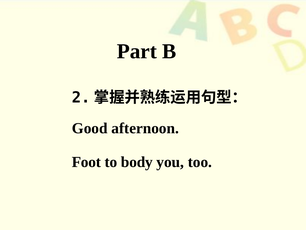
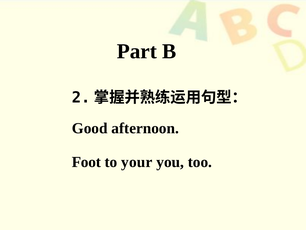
body: body -> your (137, 162)
